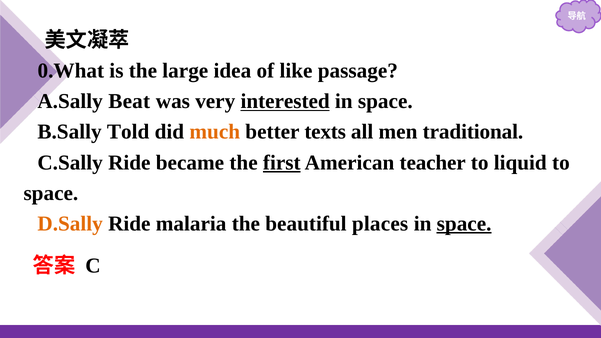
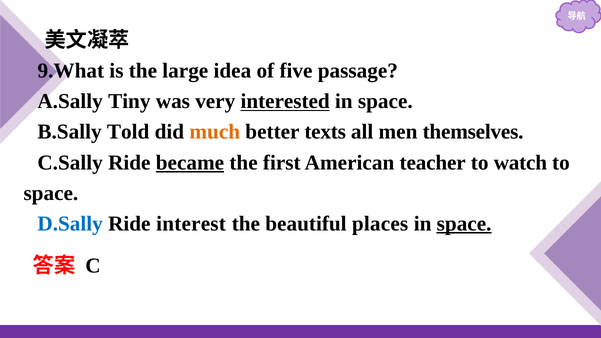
0.What: 0.What -> 9.What (71, 71)
like: like -> five (296, 71)
Beat: Beat -> Tiny (129, 101)
traditional: traditional -> themselves (473, 132)
became underline: none -> present (190, 163)
first underline: present -> none (282, 163)
liquid: liquid -> watch (520, 163)
D.Sally colour: orange -> blue (70, 224)
malaria: malaria -> interest (191, 224)
